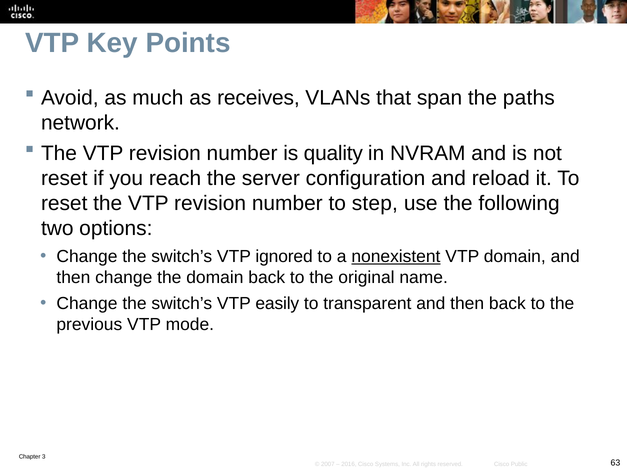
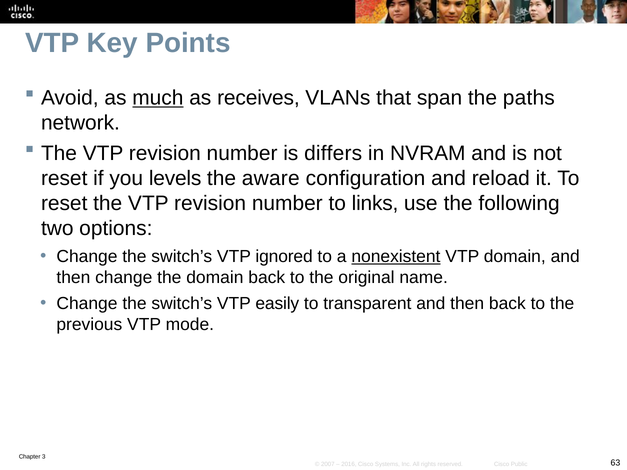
much underline: none -> present (158, 98)
quality: quality -> differs (333, 153)
reach: reach -> levels (175, 178)
server: server -> aware (271, 178)
step: step -> links (375, 204)
